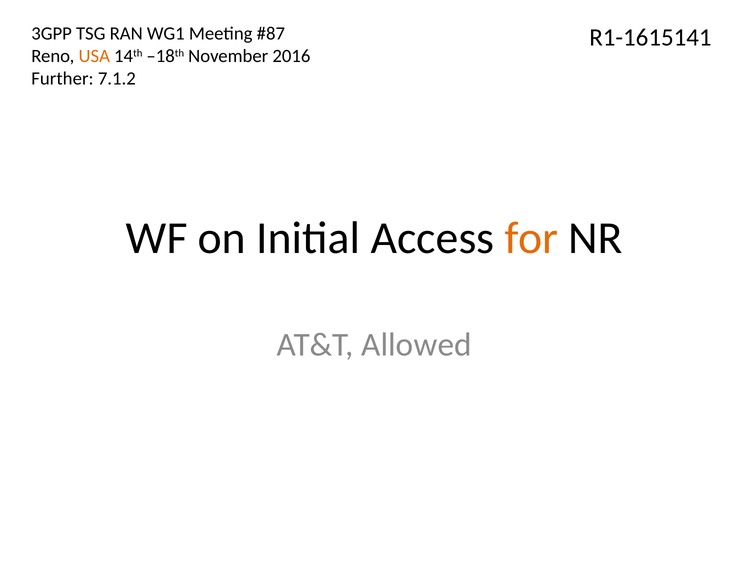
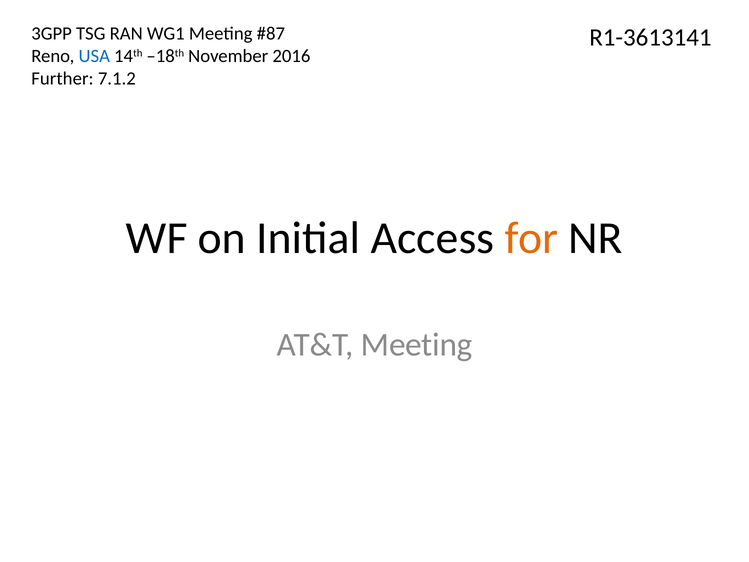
R1-1615141: R1-1615141 -> R1-3613141 (650, 38)
USA colour: orange -> blue (94, 56)
AT&T Allowed: Allowed -> Meeting (417, 344)
